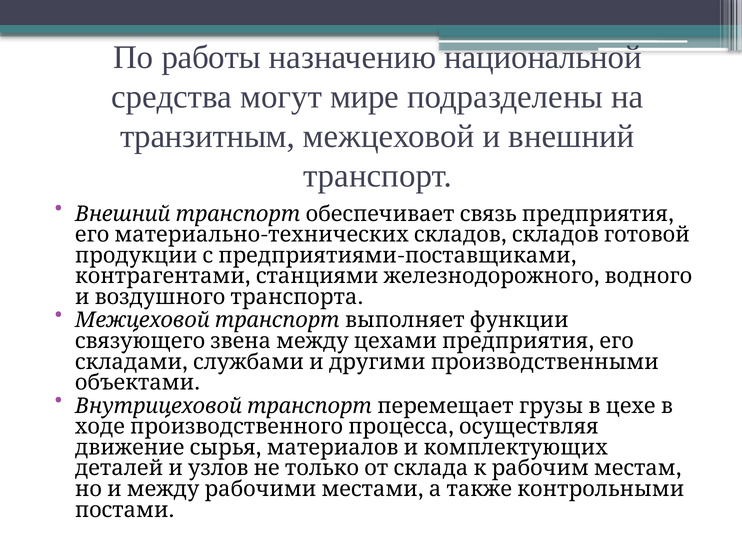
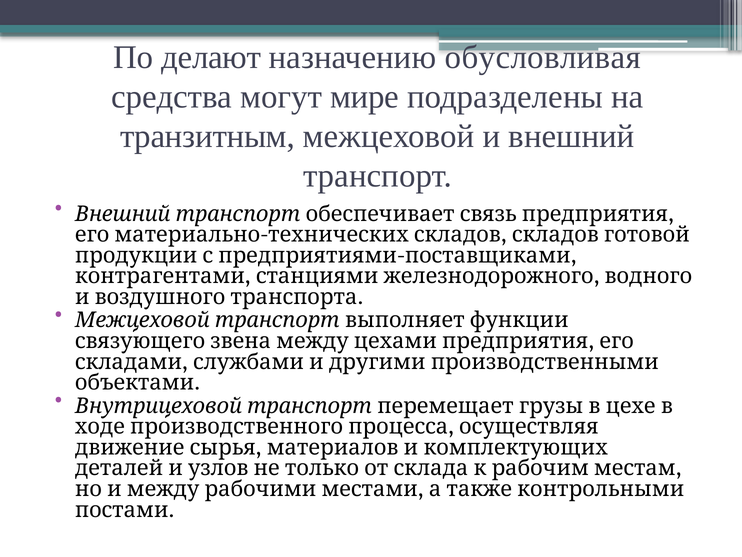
работы: работы -> делают (211, 57)
национальной: национальной -> обусловливая (543, 57)
